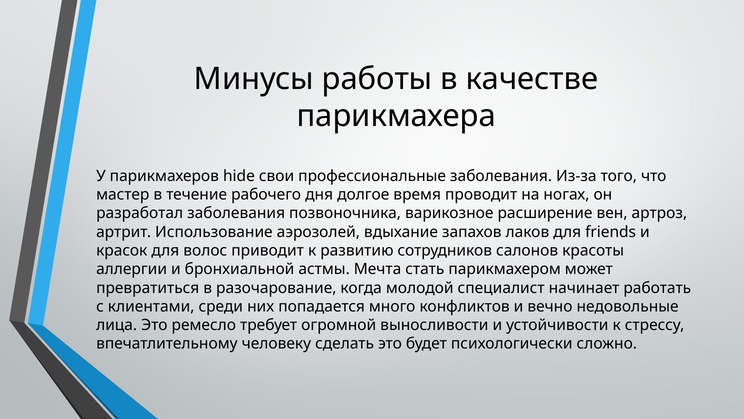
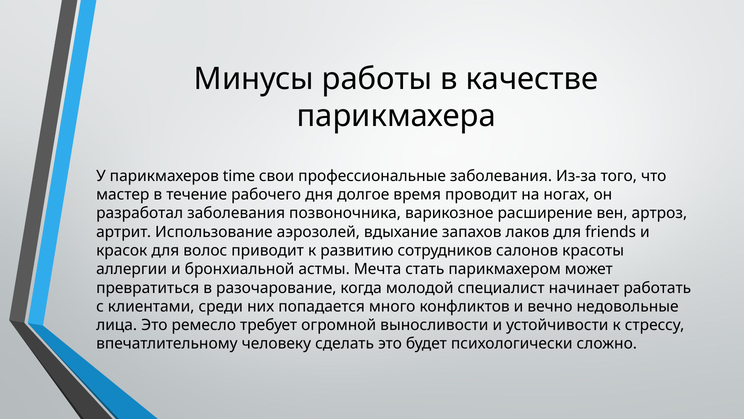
hide: hide -> time (239, 176)
